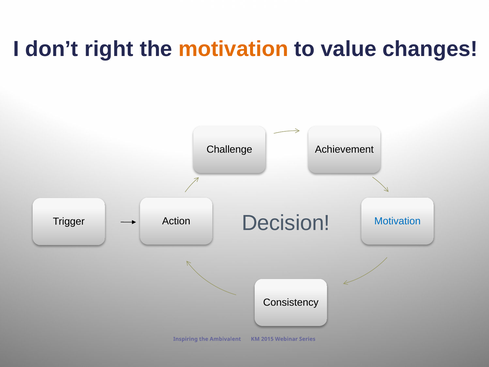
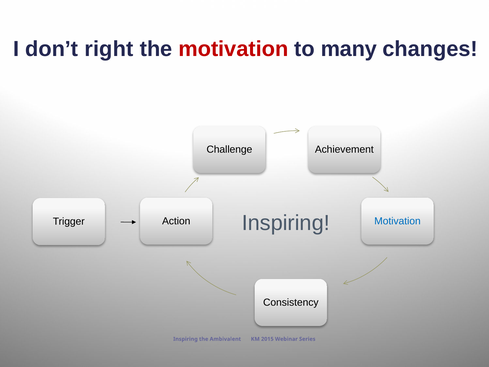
motivation colour: orange -> red (233, 49)
value: value -> many (349, 49)
Decision: Decision -> Inspiring (286, 223)
